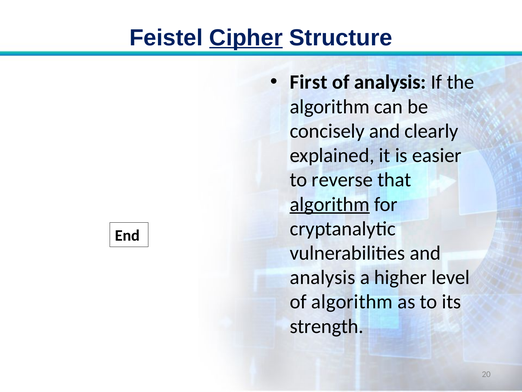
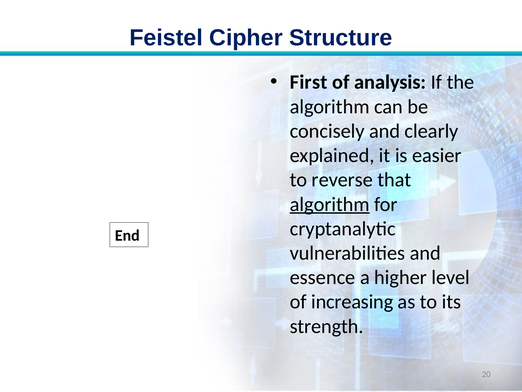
Cipher underline: present -> none (246, 38)
analysis: analysis -> essence (323, 277)
of algorithm: algorithm -> increasing (352, 302)
